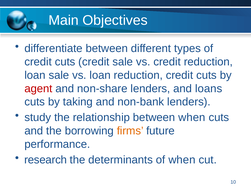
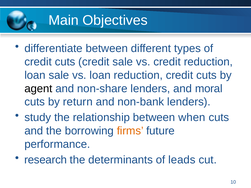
agent colour: red -> black (38, 89)
loans: loans -> moral (209, 89)
taking: taking -> return (78, 102)
of when: when -> leads (182, 160)
